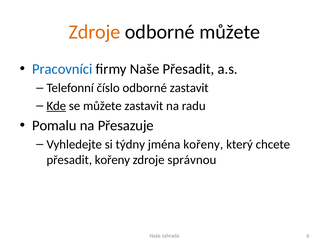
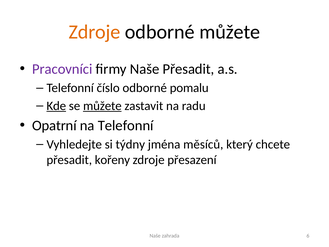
Pracovníci colour: blue -> purple (62, 69)
odborné zastavit: zastavit -> pomalu (189, 88)
můžete underline: none -> present (102, 106)
Pomalu: Pomalu -> Opatrní (54, 125)
na Přesazuje: Přesazuje -> Telefonní (126, 125)
jména kořeny: kořeny -> měsíců (203, 144)
správnou: správnou -> přesazení (192, 160)
